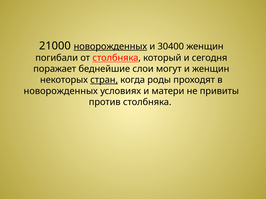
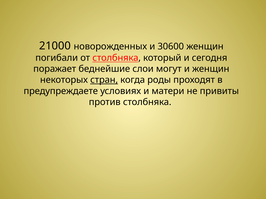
новорожденных underline: present -> none (110, 47)
30400: 30400 -> 30600 (171, 47)
новорожденных: новорожденных -> предупреждаете (61, 91)
